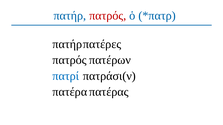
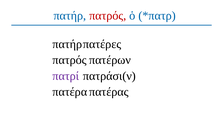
πατρί colour: blue -> purple (66, 76)
